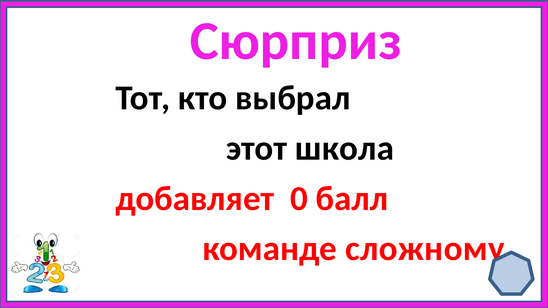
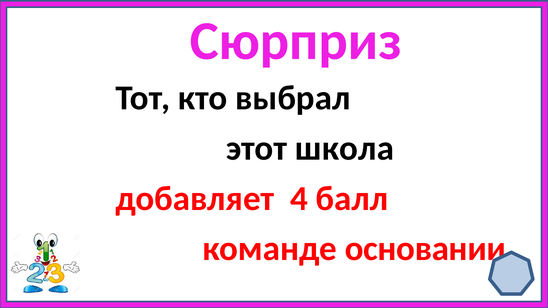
0: 0 -> 4 (299, 199)
сложному: сложному -> основании (425, 249)
